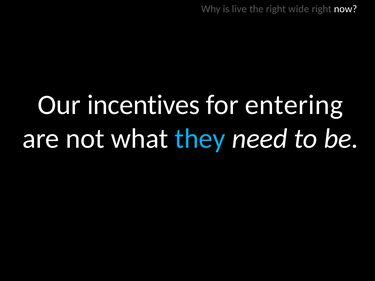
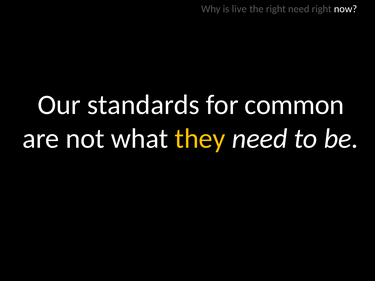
right wide: wide -> need (299, 9)
incentives: incentives -> standards (143, 105)
entering: entering -> common (294, 105)
they colour: light blue -> yellow (200, 139)
